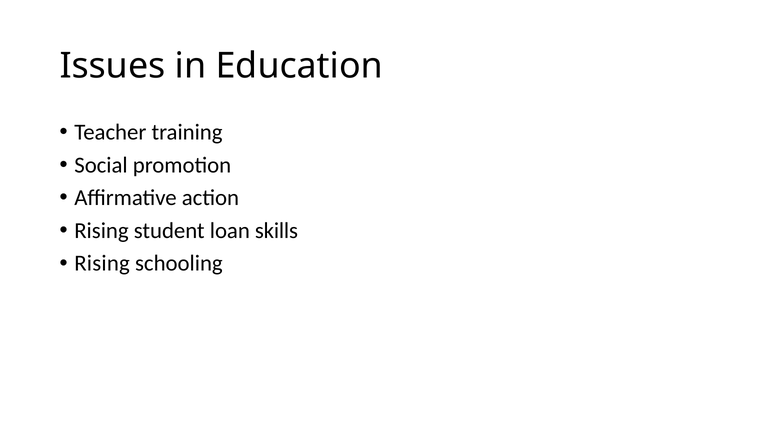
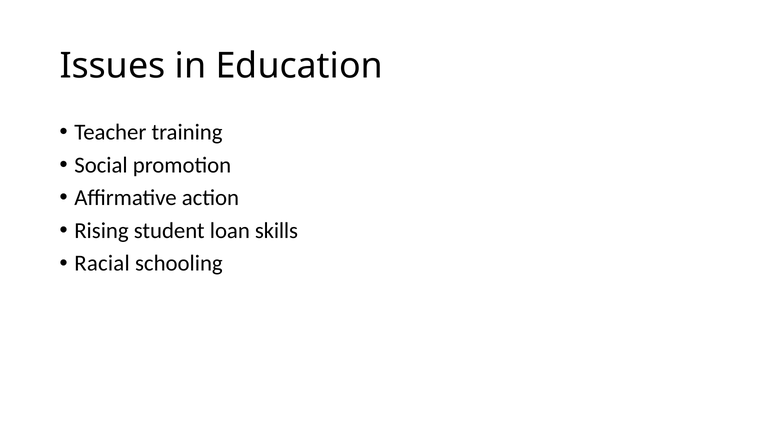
Rising: Rising -> Racial (102, 263)
